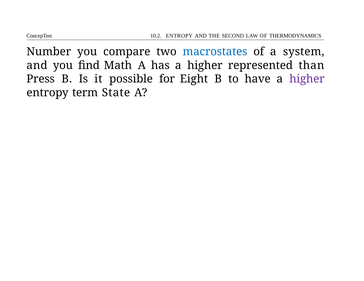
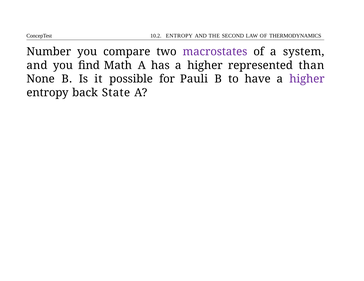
macrostates colour: blue -> purple (215, 52)
Press: Press -> None (41, 79)
Eight: Eight -> Pauli (194, 79)
term: term -> back (85, 93)
